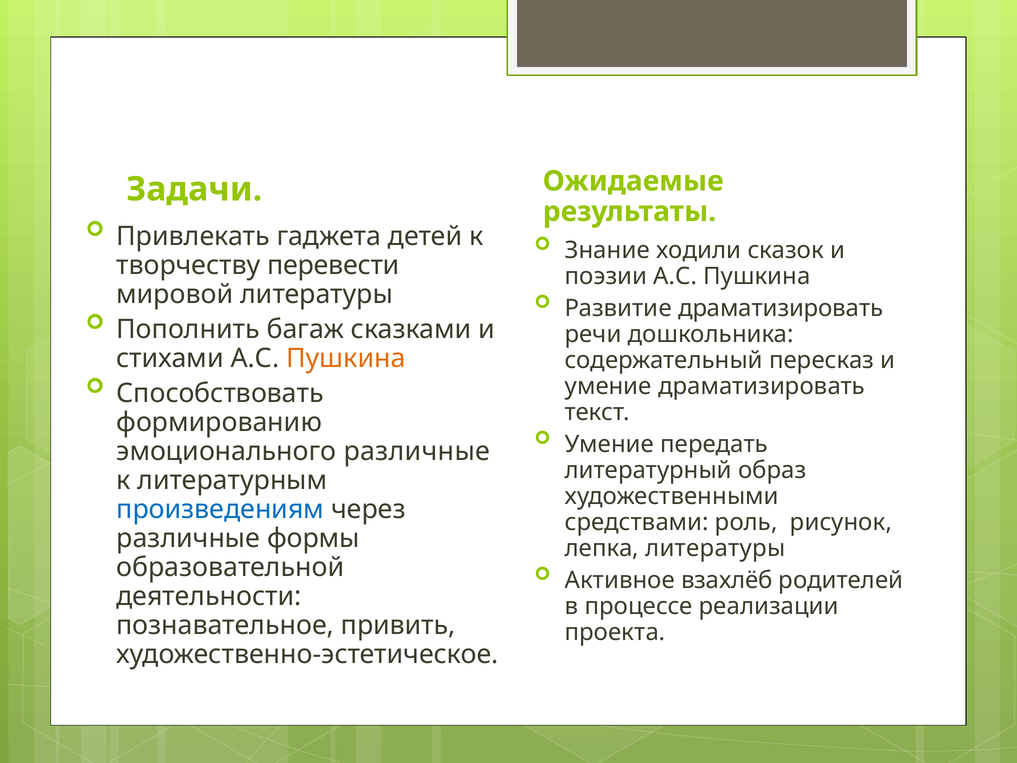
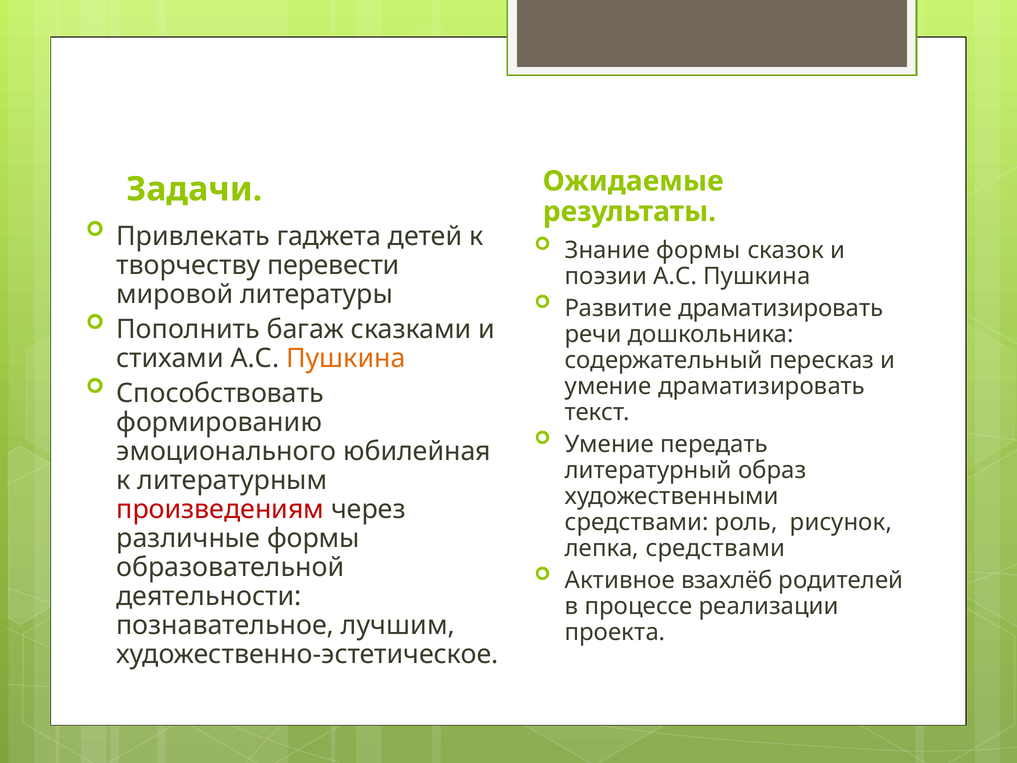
Знание ходили: ходили -> формы (699, 250)
эмоционального различные: различные -> юбилейная (417, 451)
произведениям colour: blue -> red (220, 509)
лепка литературы: литературы -> средствами (715, 548)
привить: привить -> лучшим (398, 625)
